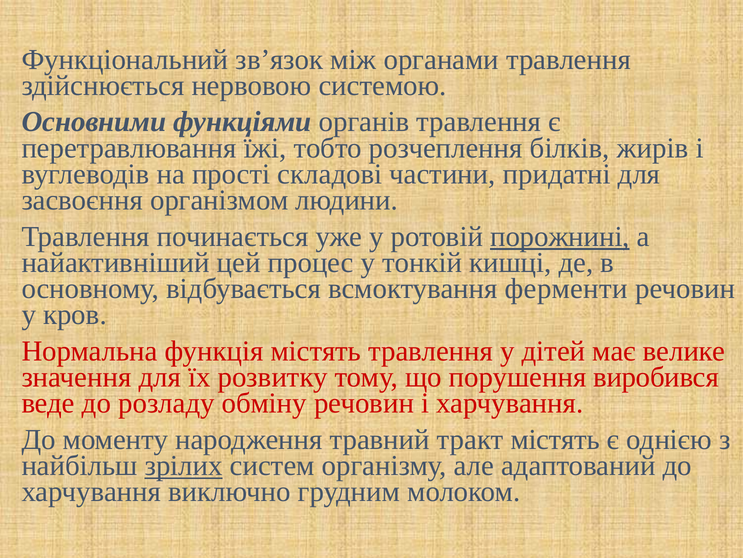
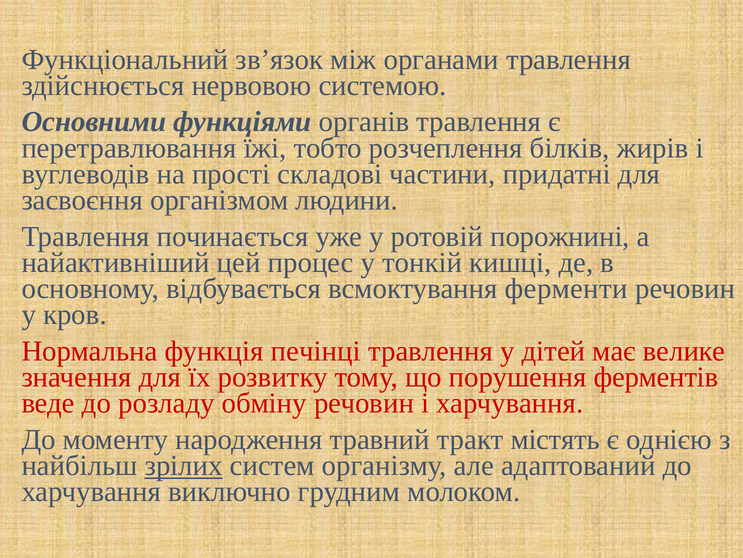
порожнині underline: present -> none (560, 236)
функція містять: містять -> печінці (316, 351)
виробився: виробився -> ферментів (656, 377)
